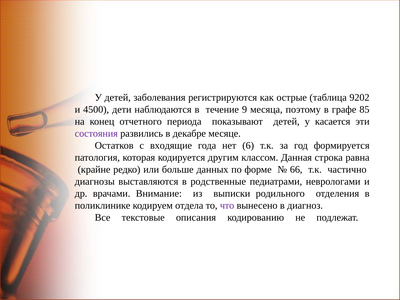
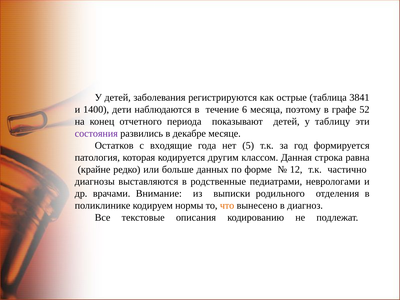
9202: 9202 -> 3841 (359, 98)
4500: 4500 -> 1400 (96, 110)
9: 9 -> 6 (245, 110)
85: 85 -> 52 (364, 110)
касается: касается -> таблицу (333, 122)
6: 6 -> 5 (248, 146)
66: 66 -> 12 (296, 170)
отдела: отдела -> нормы (189, 206)
что colour: purple -> orange (227, 206)
